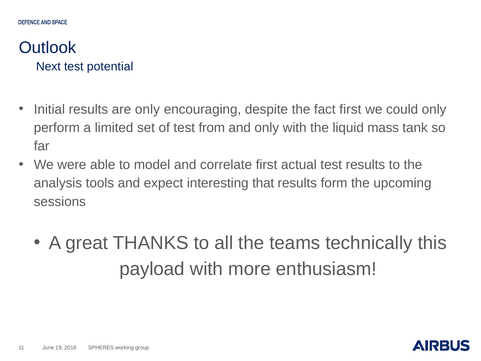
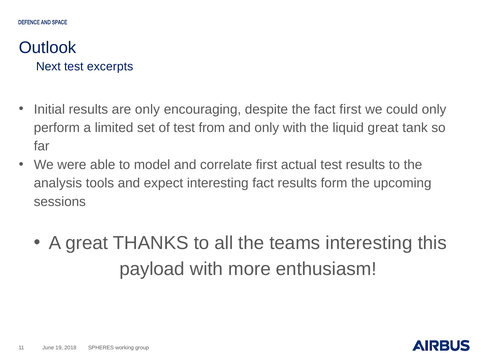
potential: potential -> excerpts (110, 66)
liquid mass: mass -> great (383, 128)
interesting that: that -> fact (263, 183)
teams technically: technically -> interesting (369, 243)
